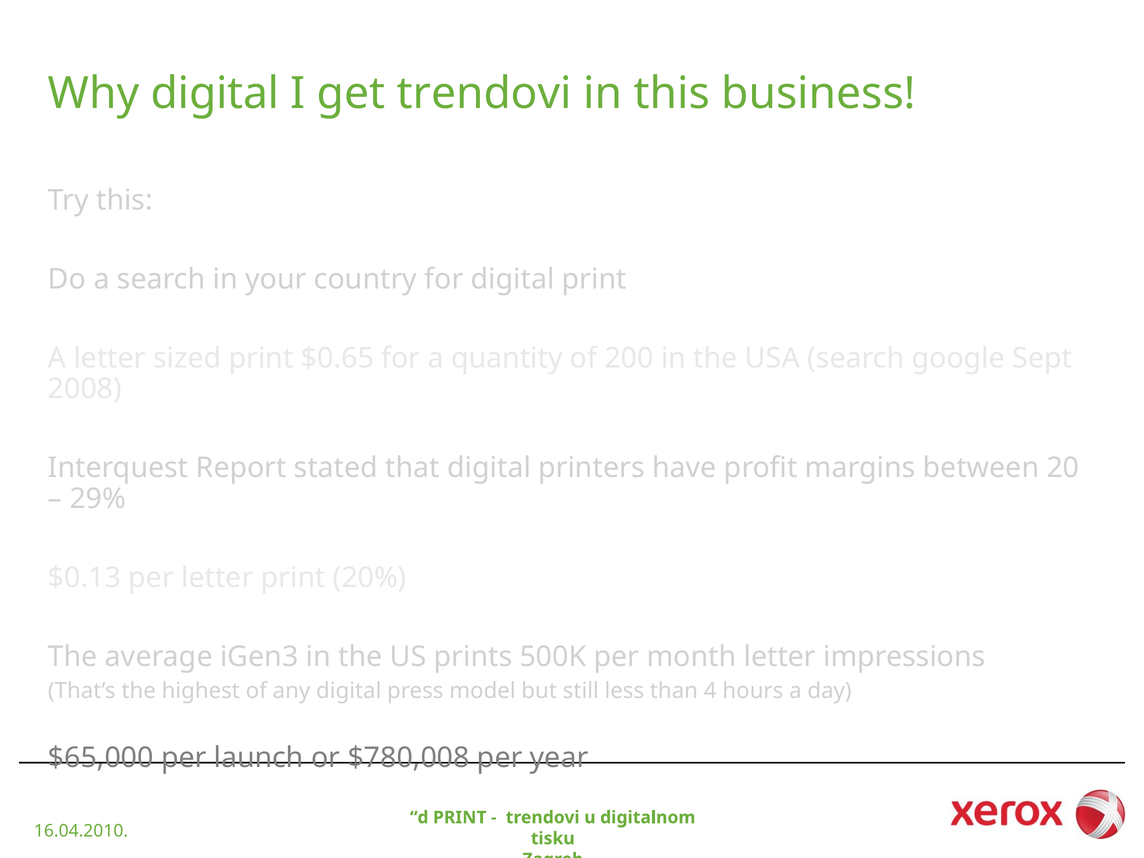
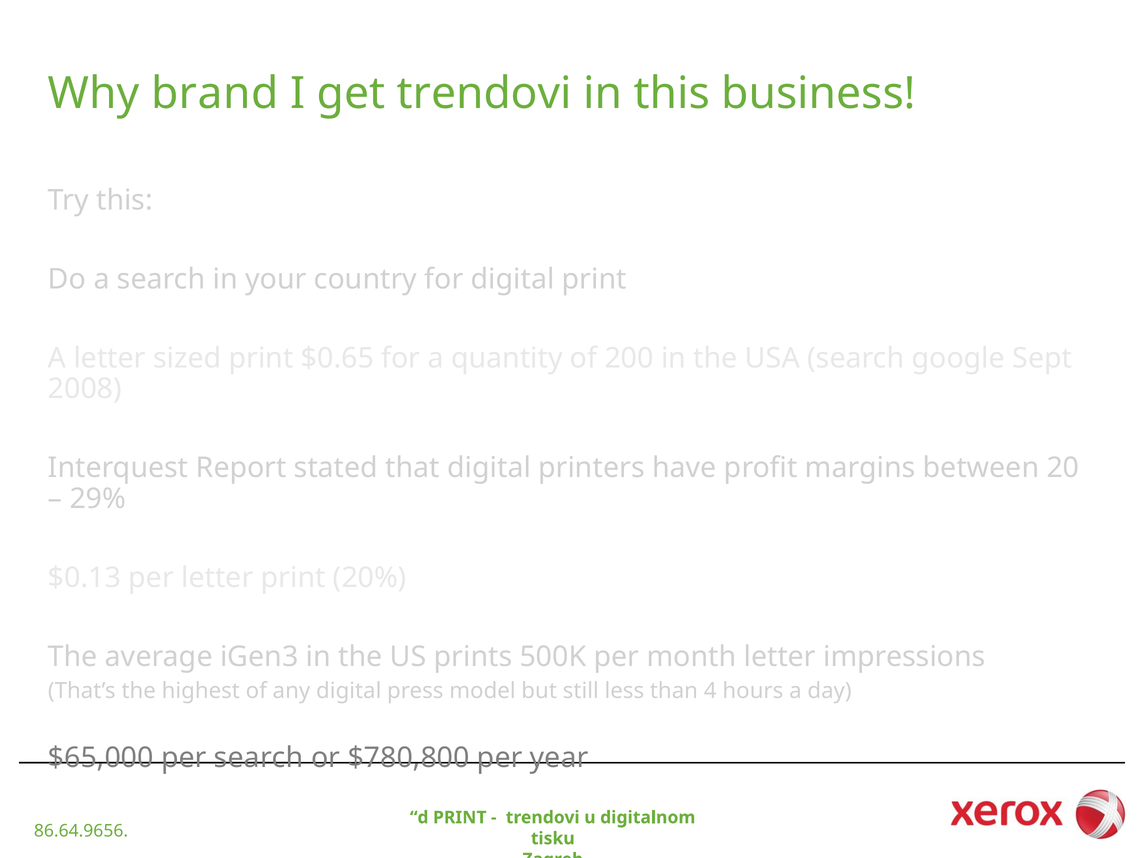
Why digital: digital -> brand (215, 94)
per launch: launch -> search (259, 758)
$780,008: $780,008 -> $780,800 (409, 758)
16.04.2010: 16.04.2010 -> 86.64.9656 (81, 831)
